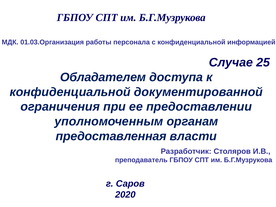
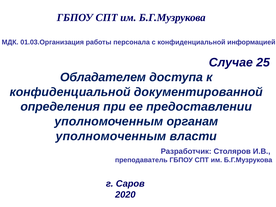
ограничения: ограничения -> определения (60, 107)
предоставленная: предоставленная -> уполномоченным (111, 136)
